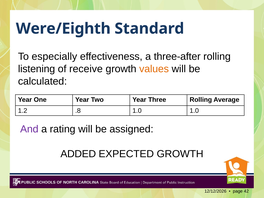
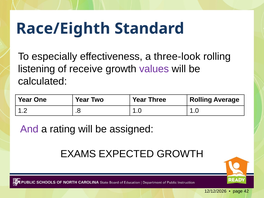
Were/Eighth: Were/Eighth -> Race/Eighth (63, 29)
three-after: three-after -> three-look (177, 57)
values colour: orange -> purple (154, 69)
ADDED: ADDED -> EXAMS (78, 154)
